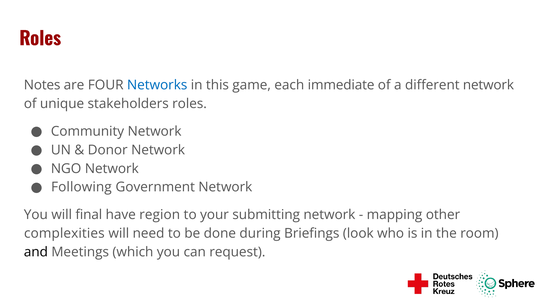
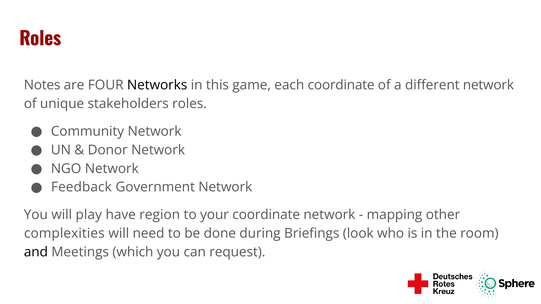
Networks colour: blue -> black (157, 85)
each immediate: immediate -> coordinate (341, 85)
Following: Following -> Feedback (81, 187)
final: final -> play (89, 215)
your submitting: submitting -> coordinate (266, 215)
